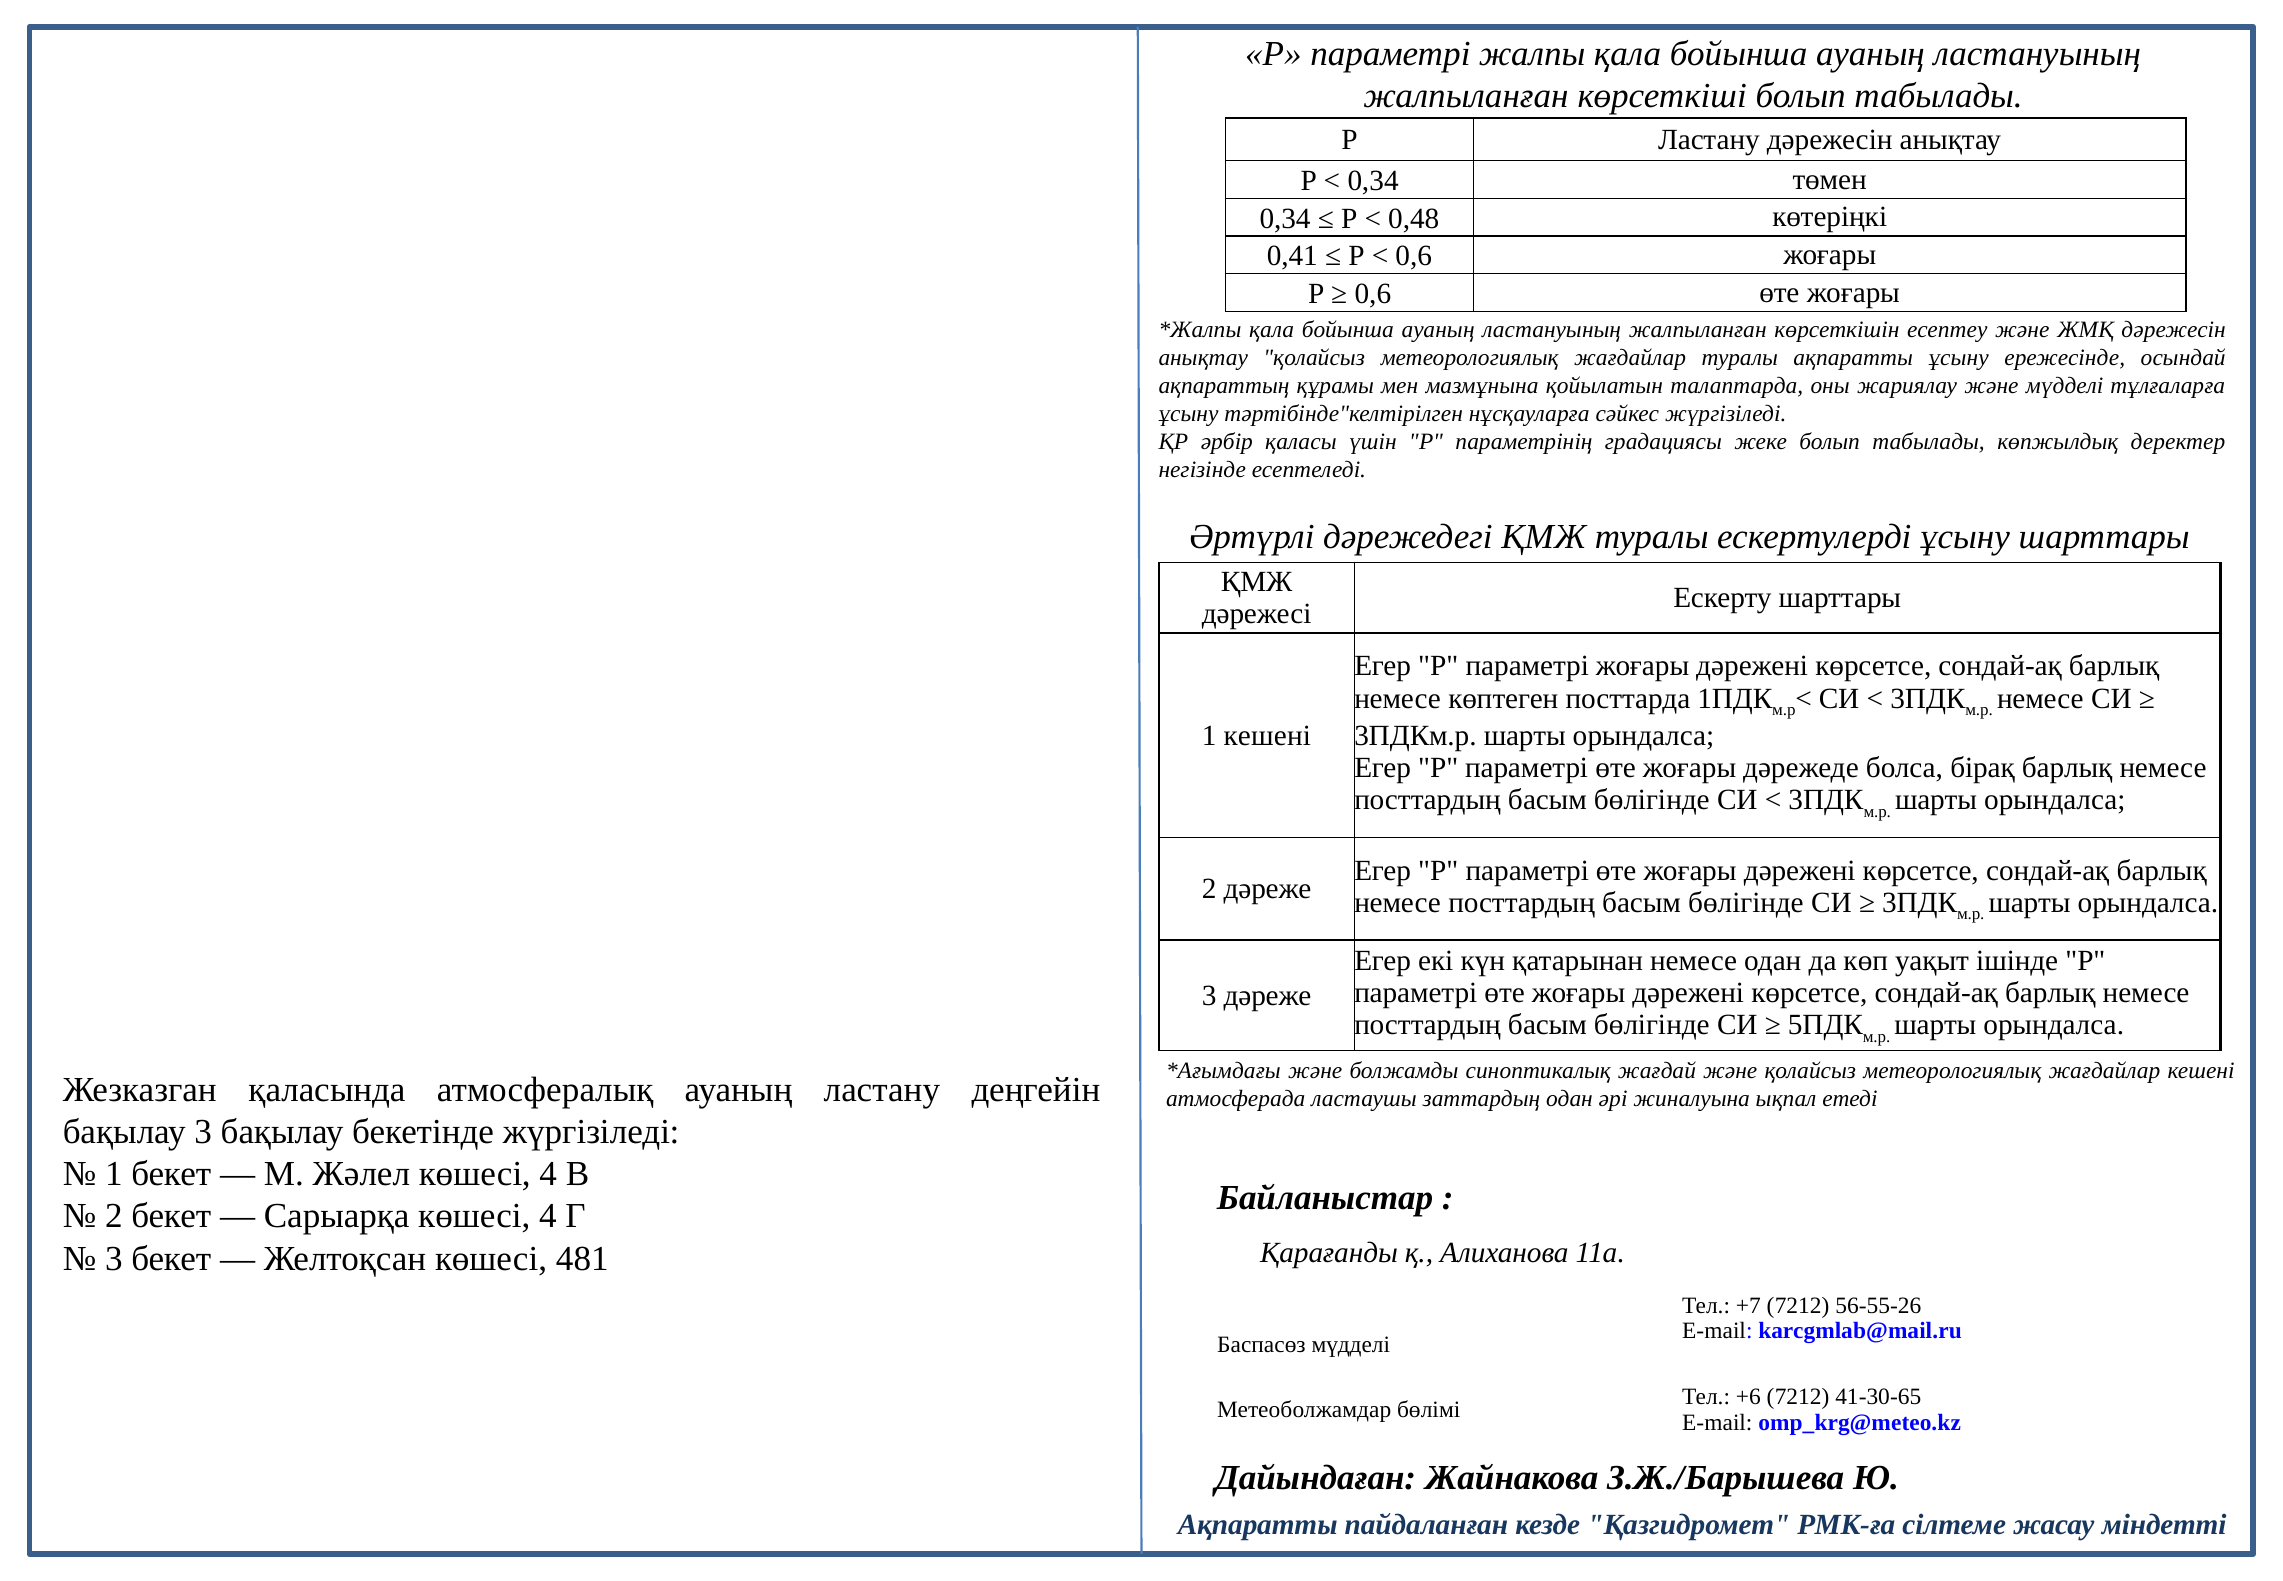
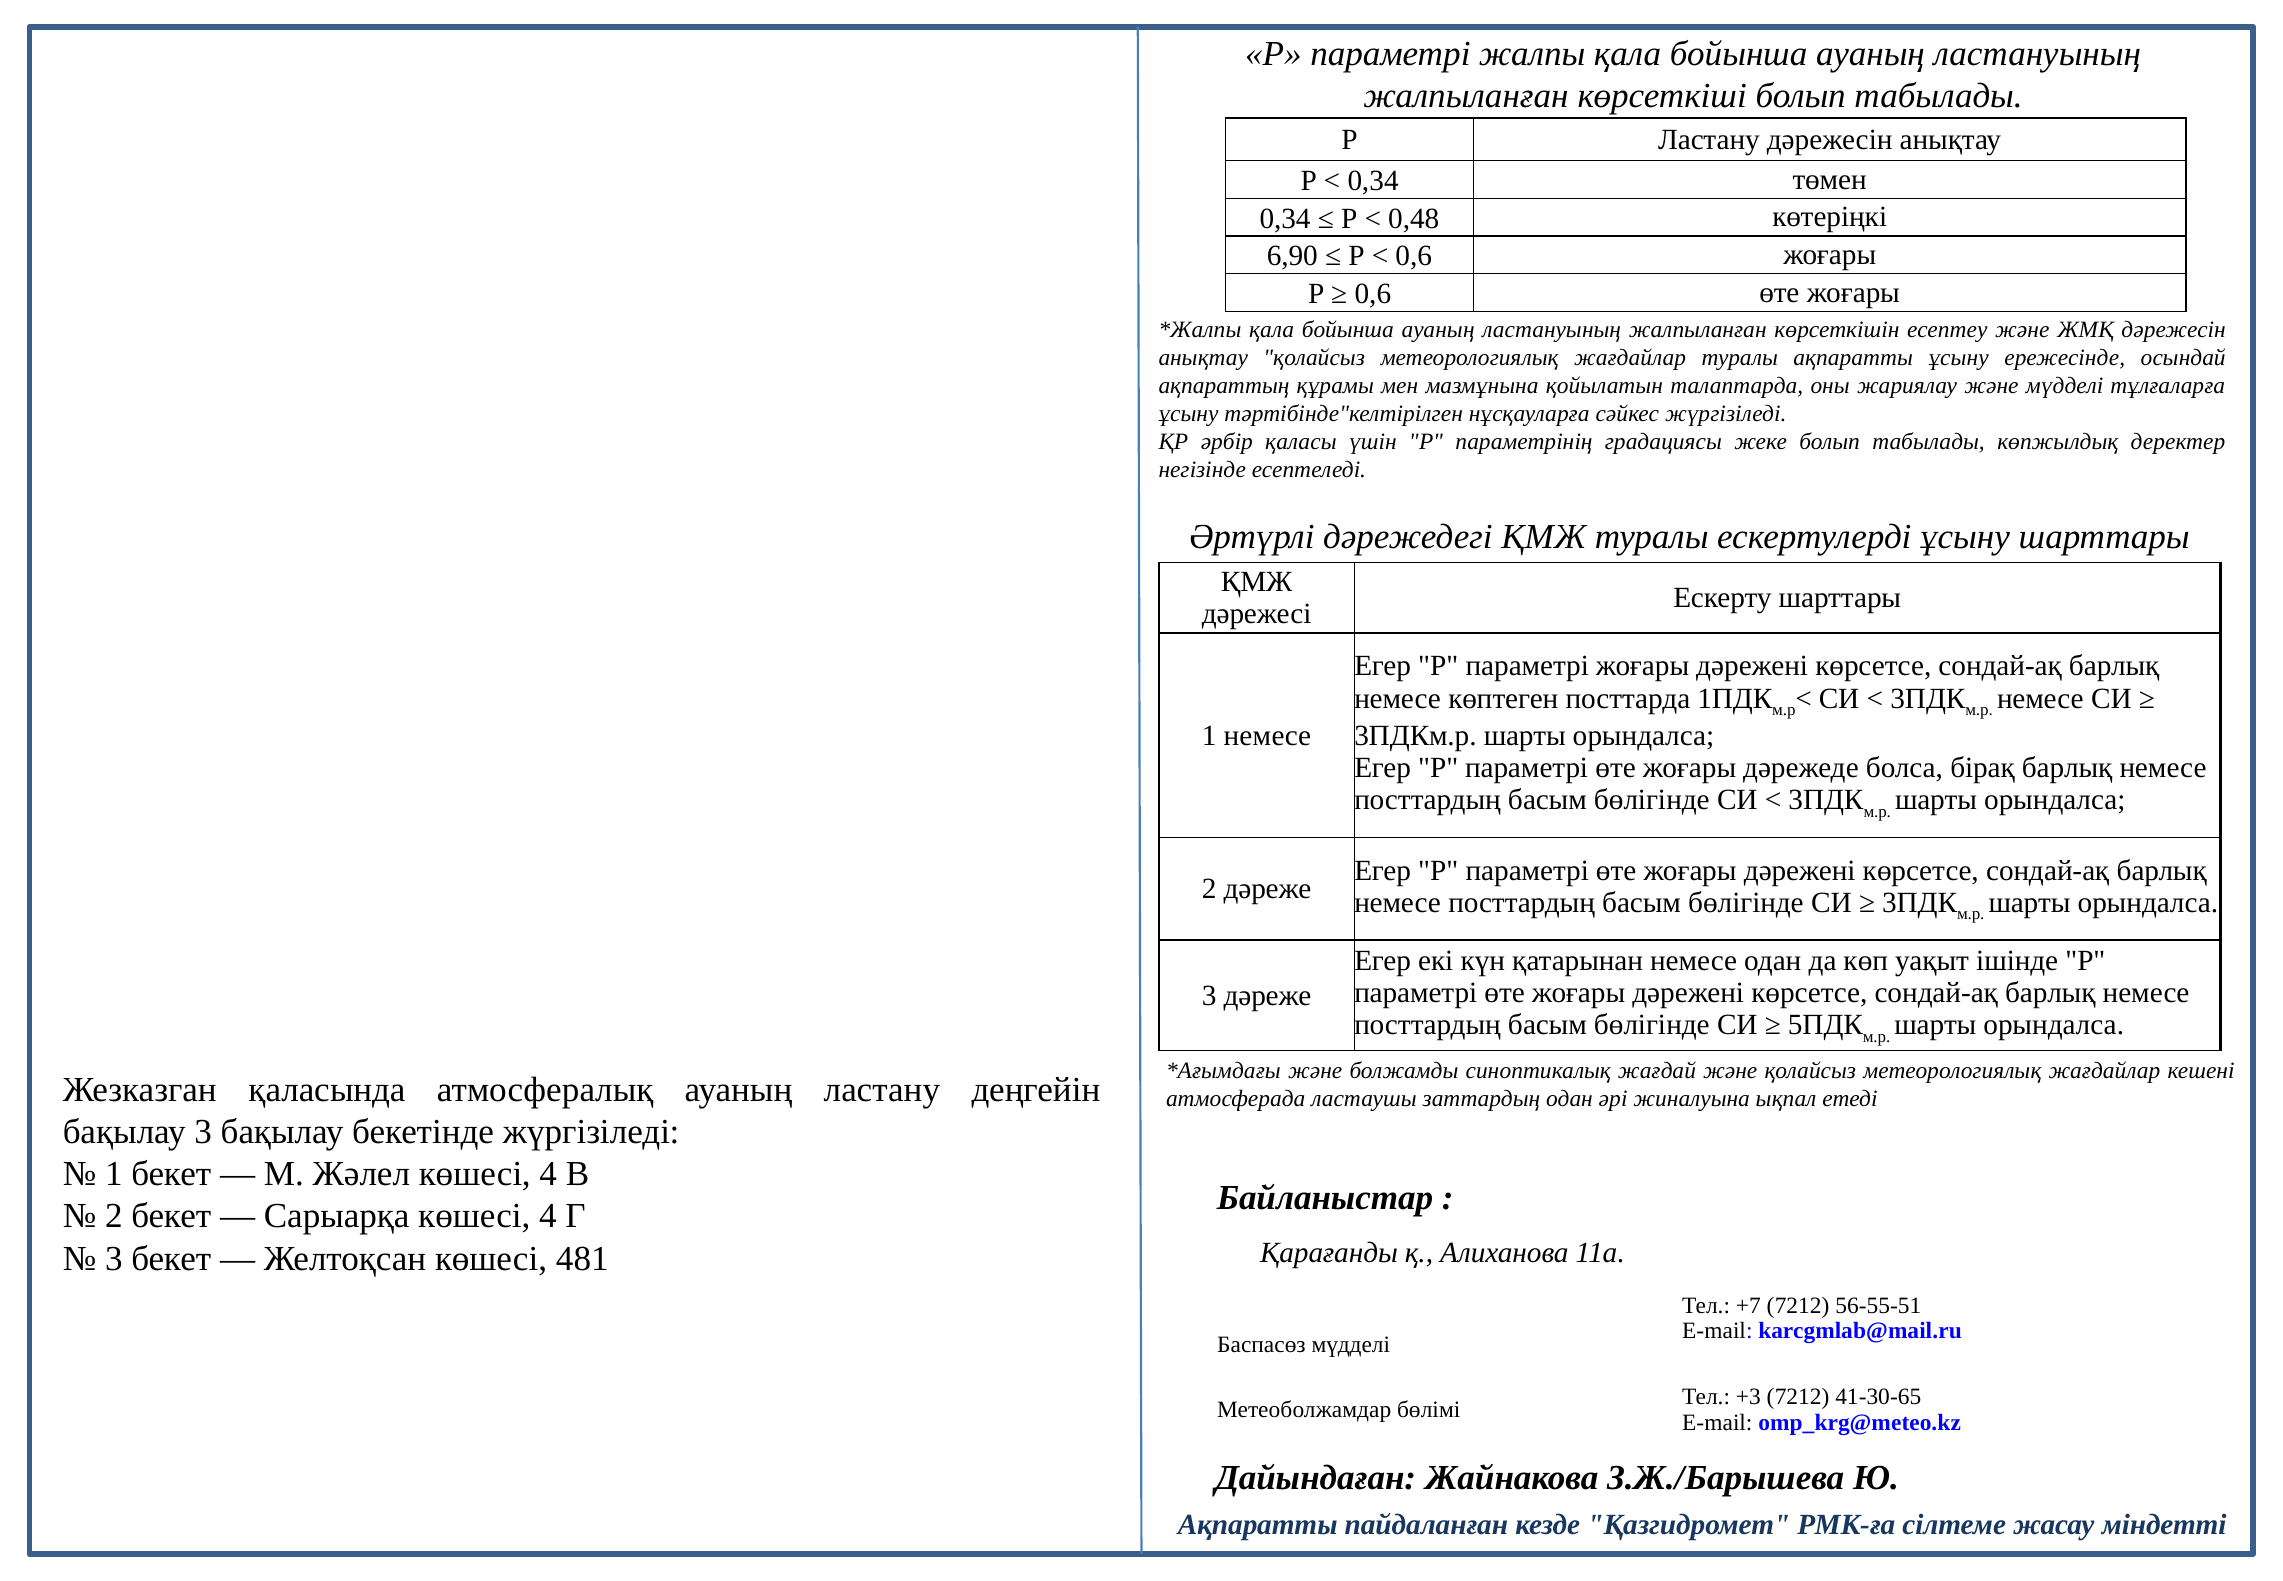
0,41: 0,41 -> 6,90 (1292, 256)
1 кешені: кешені -> немесе (1267, 735)
56-55-26: 56-55-26 -> 56-55-51 (1878, 1305)
+6: +6 -> +3 (1748, 1396)
